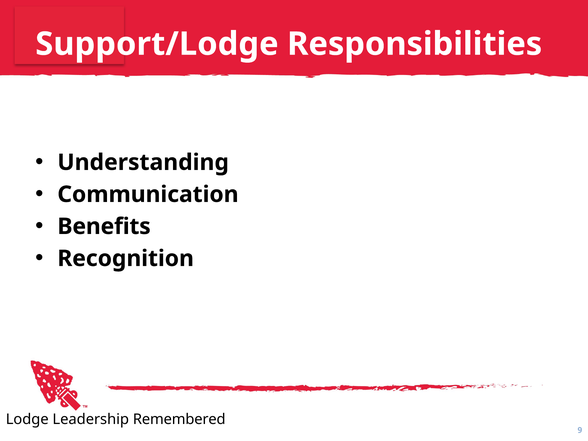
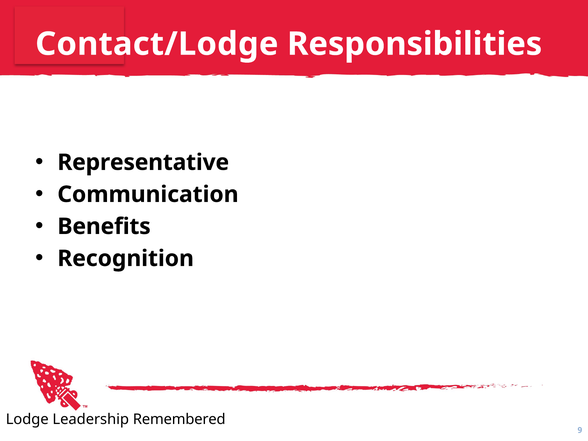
Support/Lodge: Support/Lodge -> Contact/Lodge (157, 44)
Understanding: Understanding -> Representative (143, 162)
